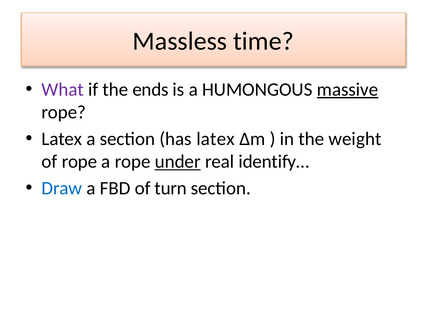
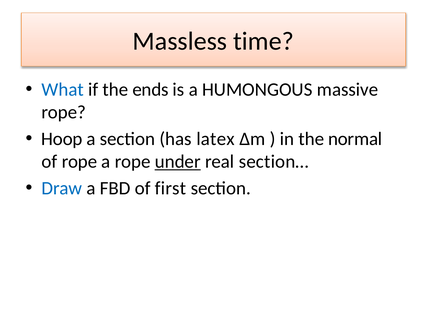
What colour: purple -> blue (63, 90)
massive underline: present -> none (348, 90)
Latex: Latex -> Hoop (62, 139)
weight: weight -> normal (355, 139)
identify…: identify… -> section… (274, 162)
turn: turn -> first (171, 188)
